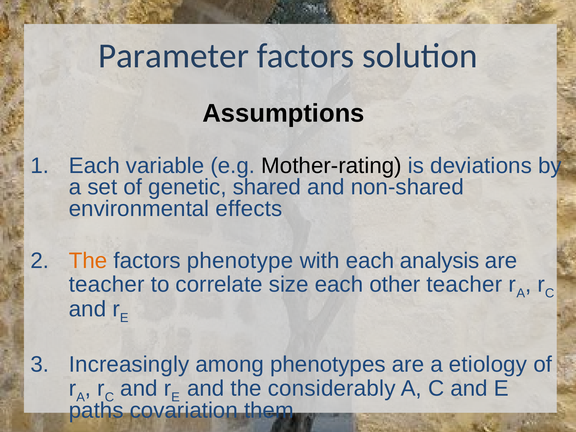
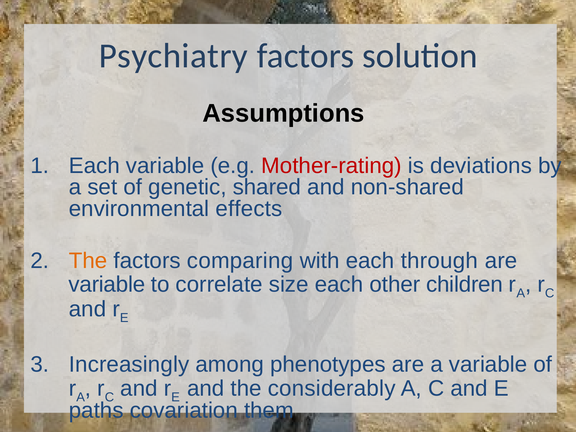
Parameter: Parameter -> Psychiatry (173, 56)
Mother-rating colour: black -> red (332, 166)
phenotype: phenotype -> comparing (240, 261)
analysis: analysis -> through (439, 261)
teacher: teacher -> variable (107, 285)
other teacher: teacher -> children (465, 285)
a etiology: etiology -> variable (488, 365)
